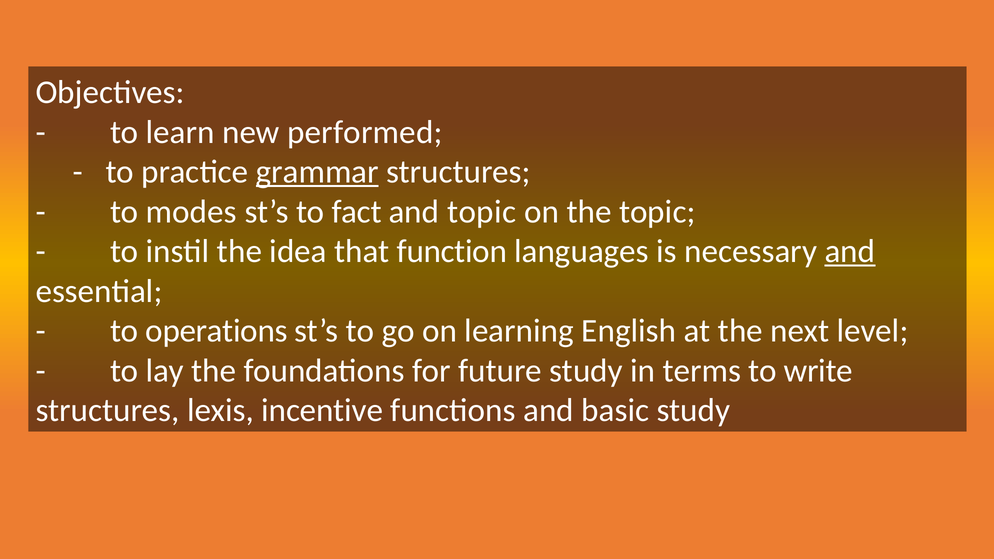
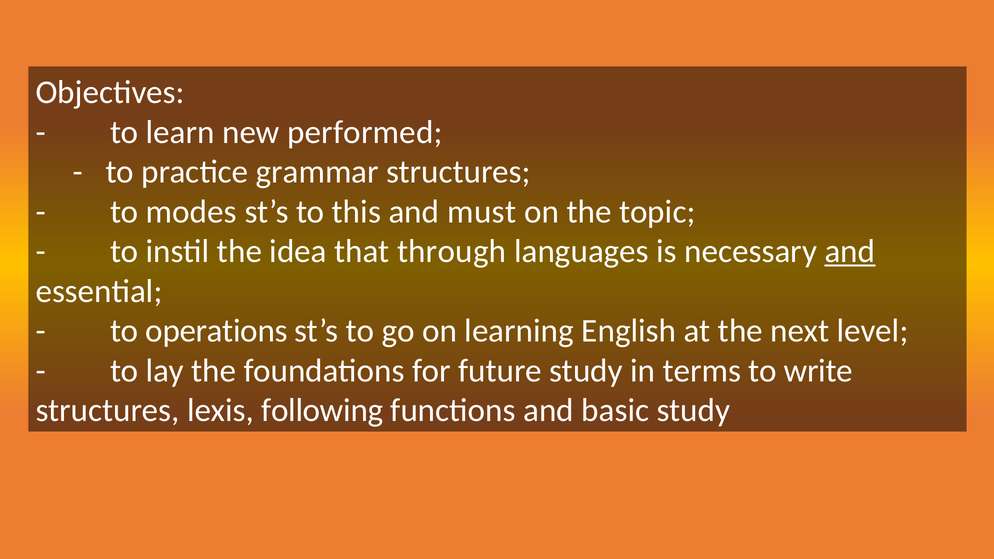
grammar underline: present -> none (317, 172)
fact: fact -> this (356, 212)
and topic: topic -> must (482, 212)
function: function -> through (452, 251)
incentive: incentive -> following (322, 411)
